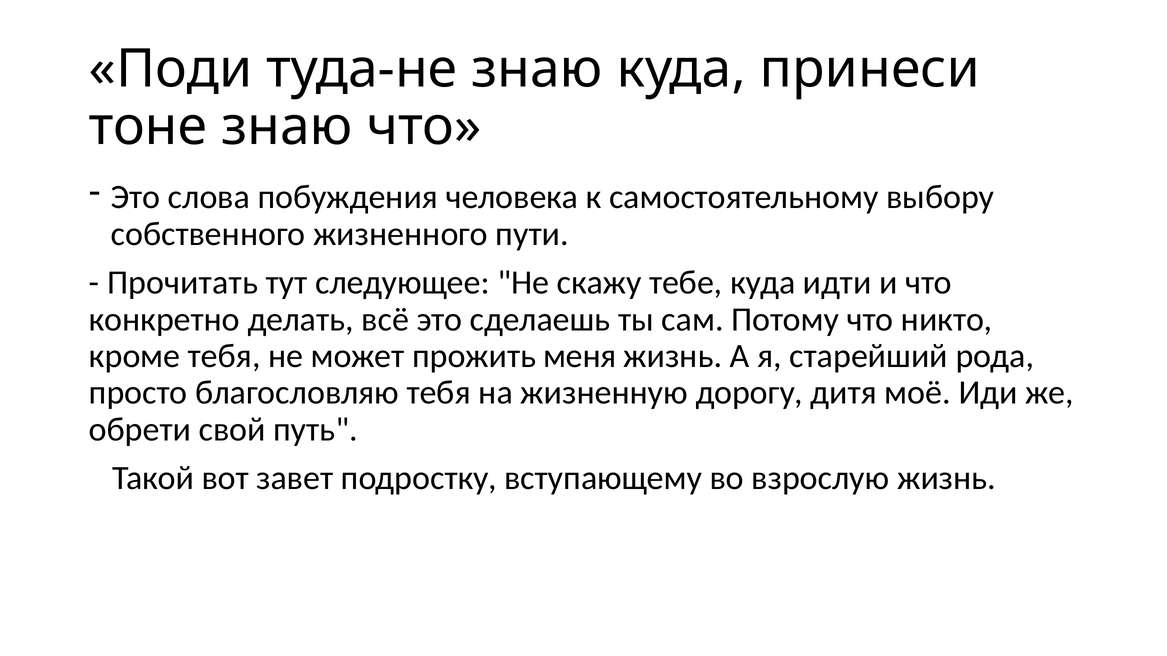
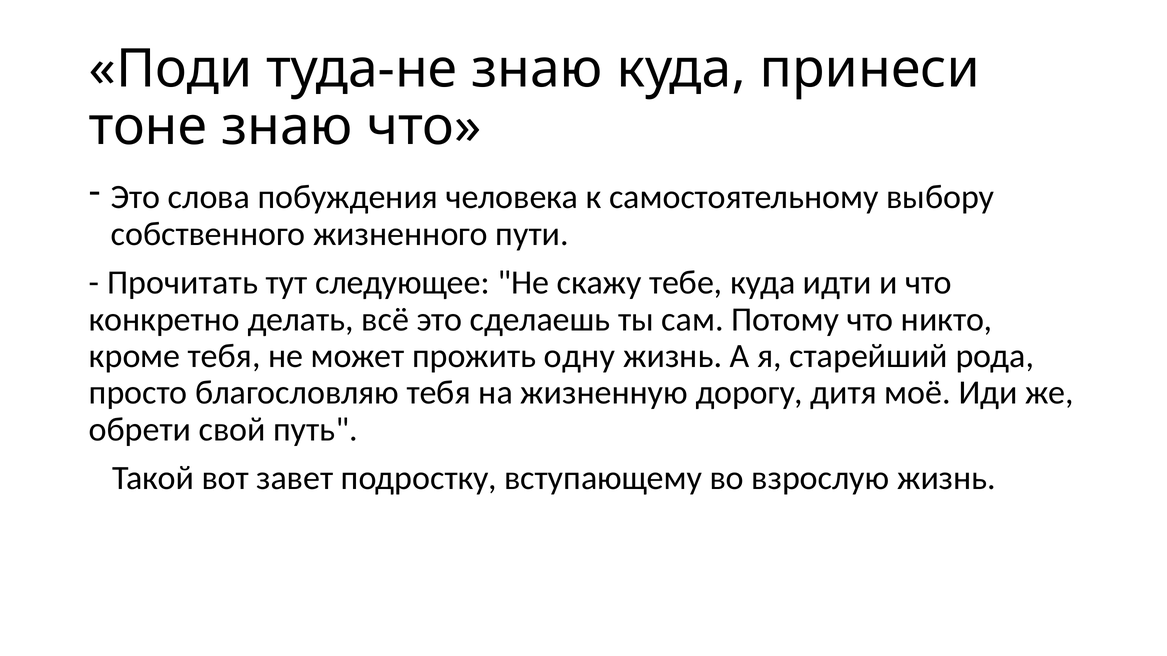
меня: меня -> одну (580, 356)
